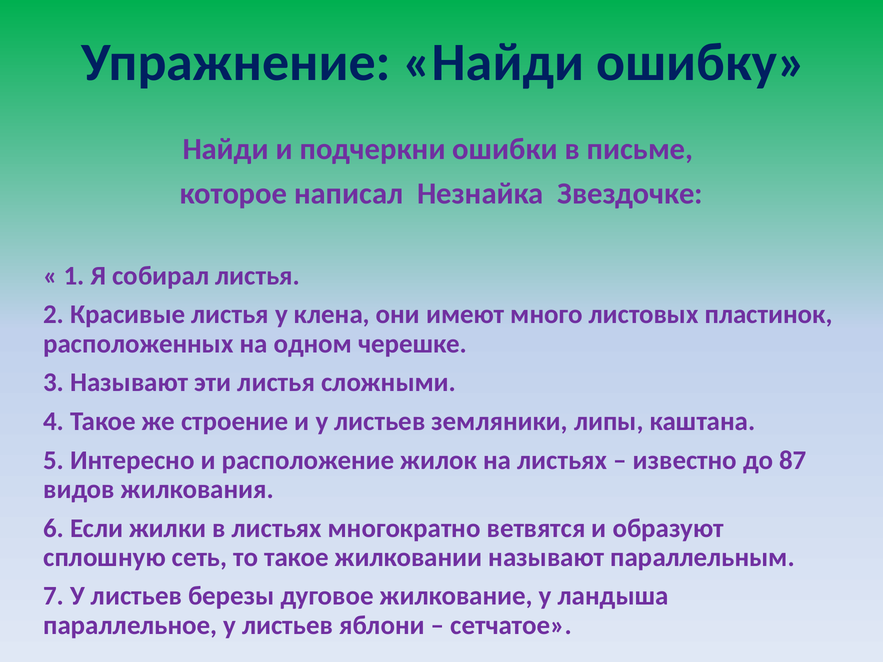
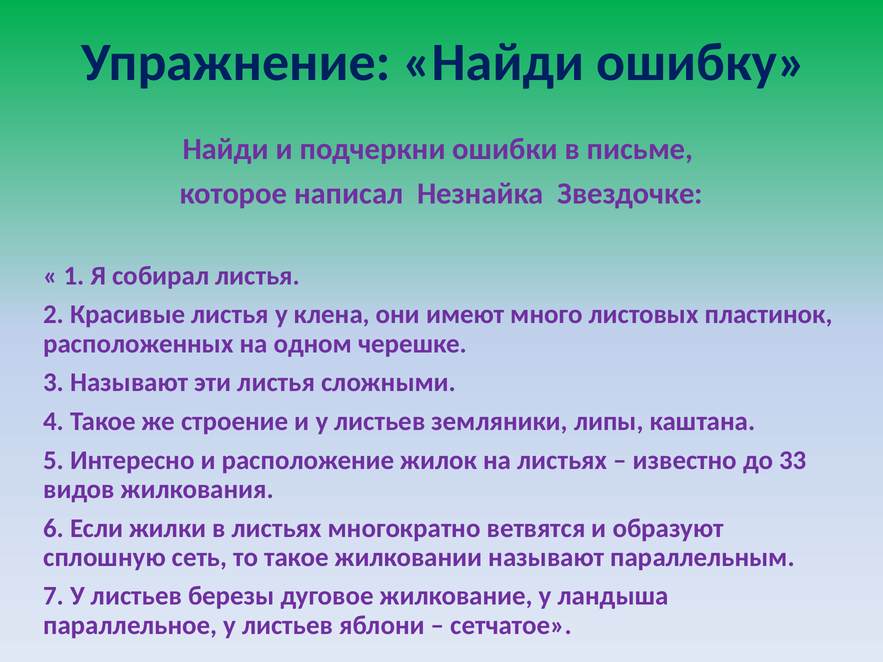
87: 87 -> 33 (793, 460)
